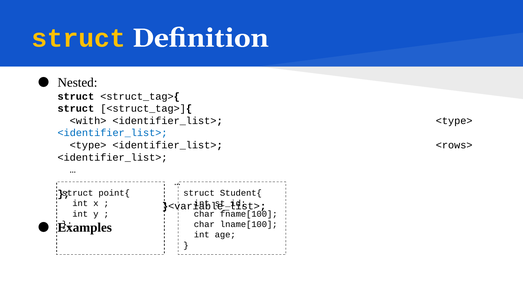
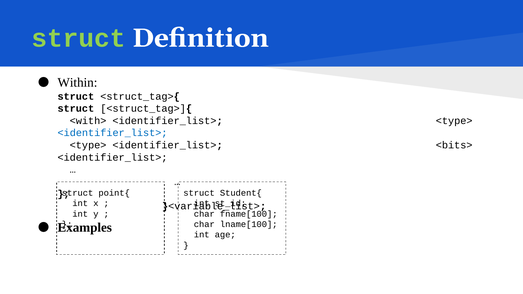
struct colour: yellow -> light green (78, 38)
Nested: Nested -> Within (77, 83)
<rows>: <rows> -> <bits> (454, 145)
